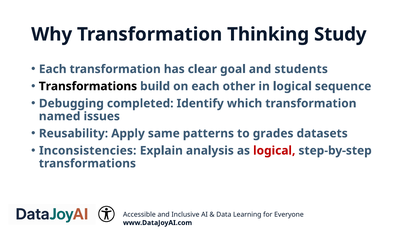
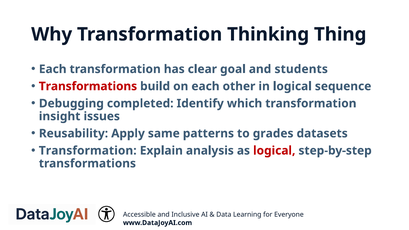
Study: Study -> Thing (340, 34)
Transformations colour: black -> red (88, 86)
named: named -> insight (60, 116)
Inconsistencies: Inconsistencies -> Transformation (88, 151)
